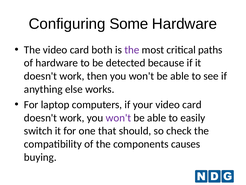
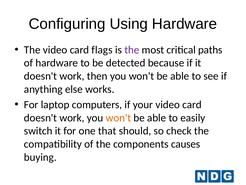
Some: Some -> Using (129, 24)
both: both -> flags (102, 50)
won't colour: purple -> orange (118, 117)
